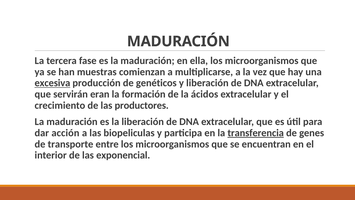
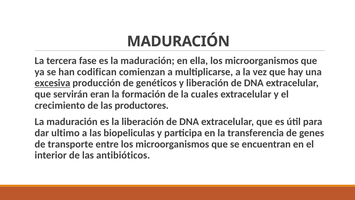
muestras: muestras -> codifican (97, 72)
ácidos: ácidos -> cuales (205, 94)
acción: acción -> ultimo (65, 133)
transferencia underline: present -> none (256, 133)
exponencial: exponencial -> antibióticos (123, 155)
